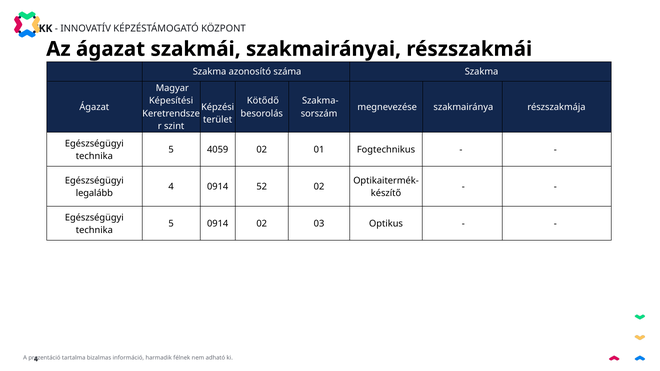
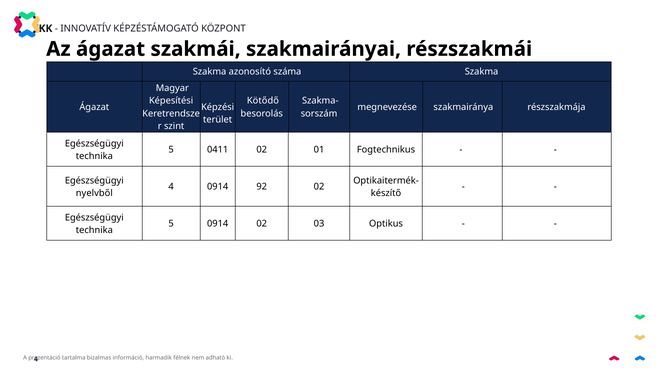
4059: 4059 -> 0411 (218, 150)
52: 52 -> 92 (262, 187)
legalább: legalább -> nyelvből (94, 193)
